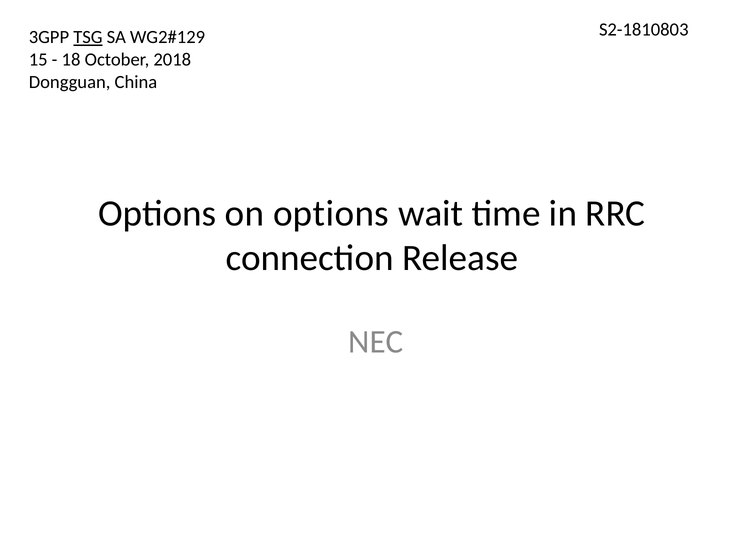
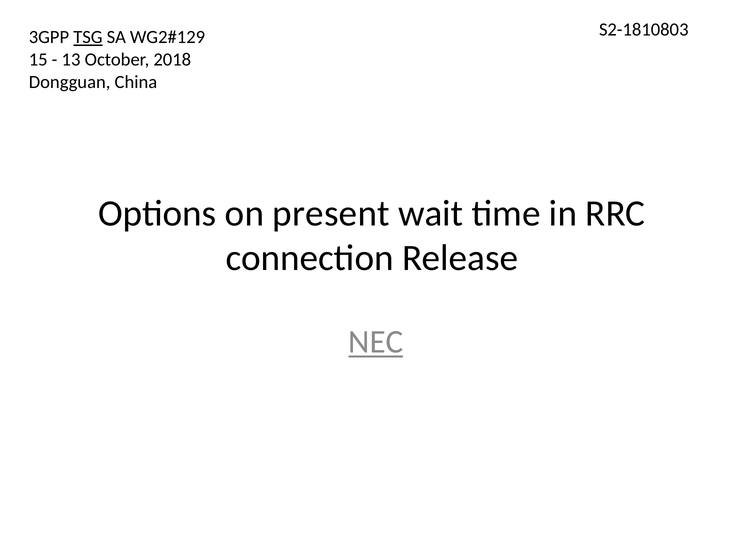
18: 18 -> 13 (71, 60)
on options: options -> present (331, 213)
NEC underline: none -> present (376, 342)
